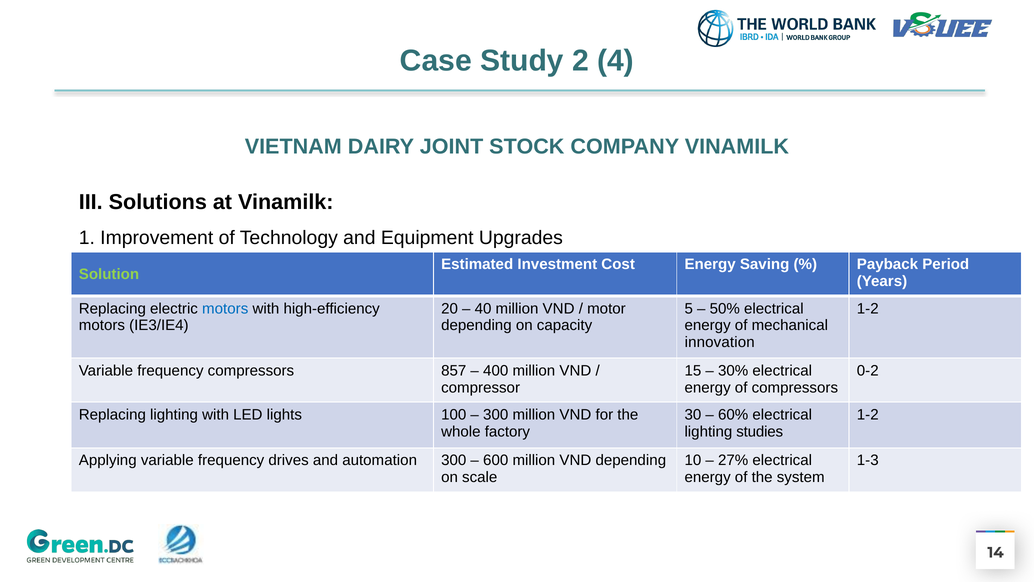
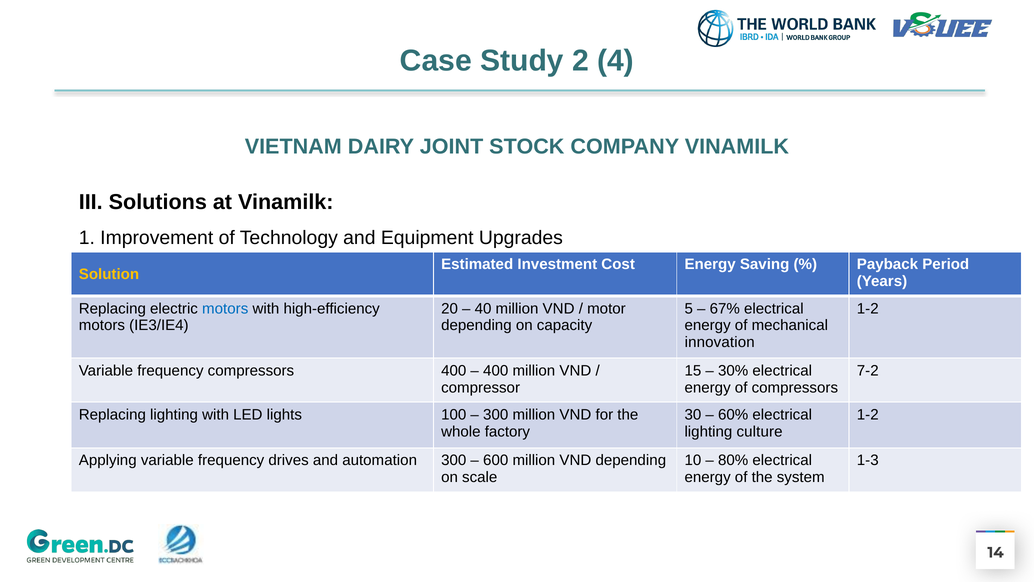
Solution colour: light green -> yellow (109, 274)
50%: 50% -> 67% (725, 308)
compressors 857: 857 -> 400 (454, 370)
0-2: 0-2 -> 7-2 (868, 370)
studies: studies -> culture (760, 431)
27%: 27% -> 80% (733, 460)
